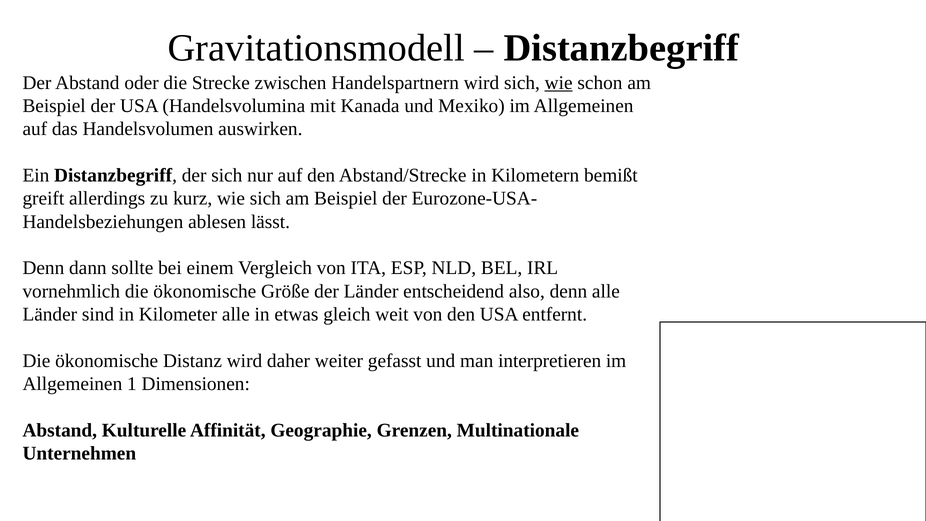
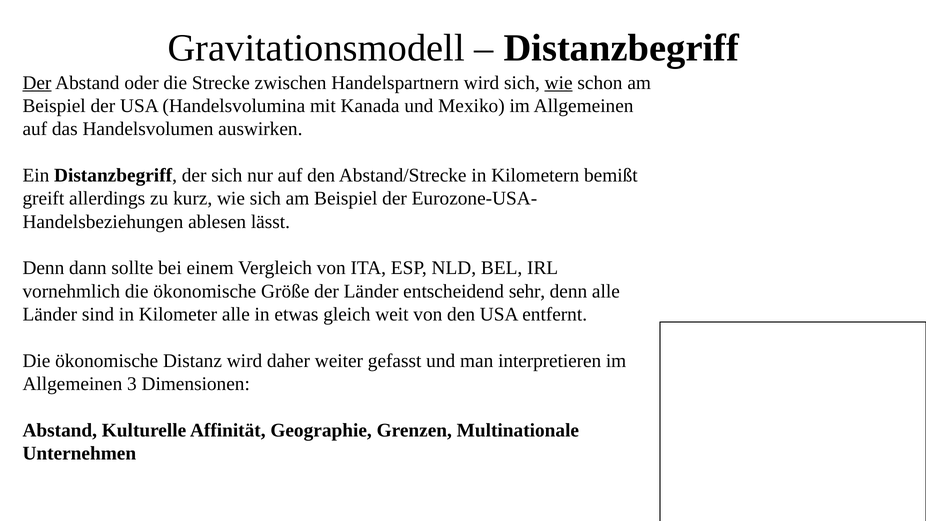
Der underline: none -> present (37, 83)
also: also -> sehr (527, 291)
1: 1 -> 3 (132, 384)
